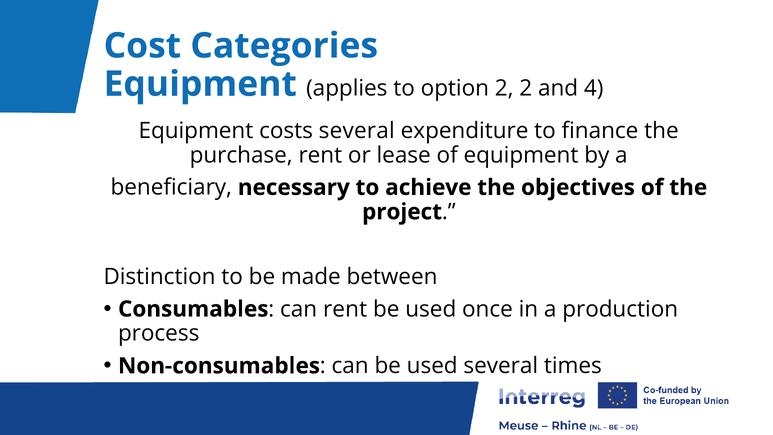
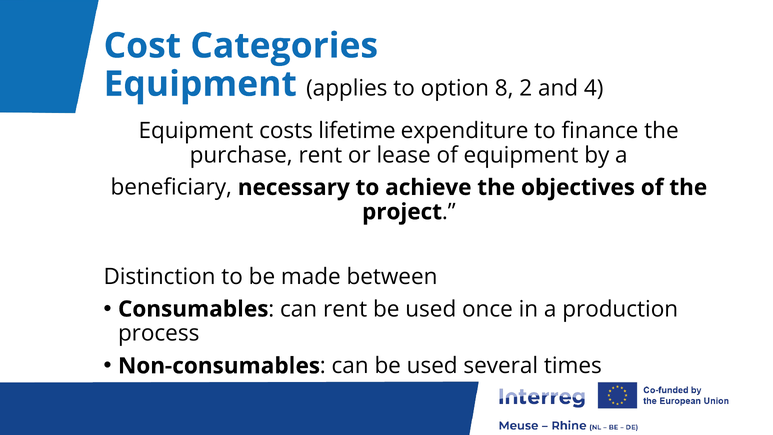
option 2: 2 -> 8 (504, 88)
costs several: several -> lifetime (357, 131)
